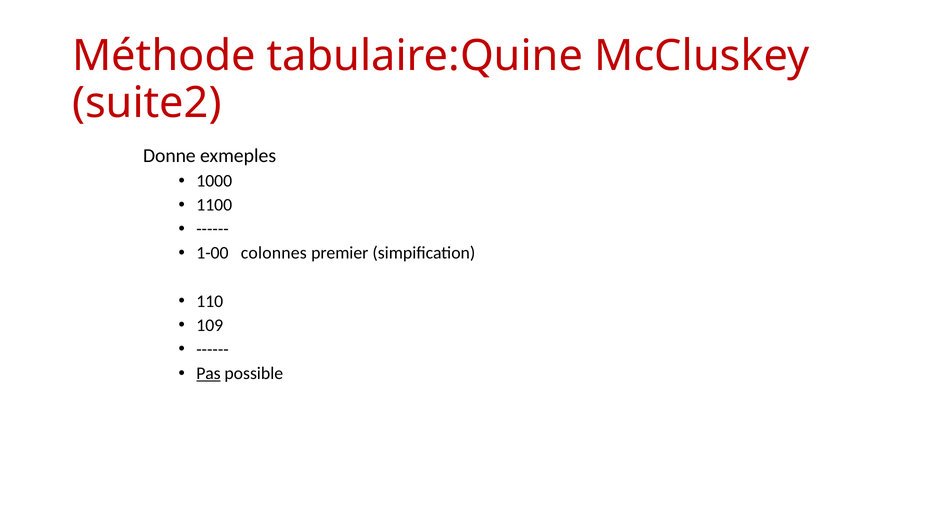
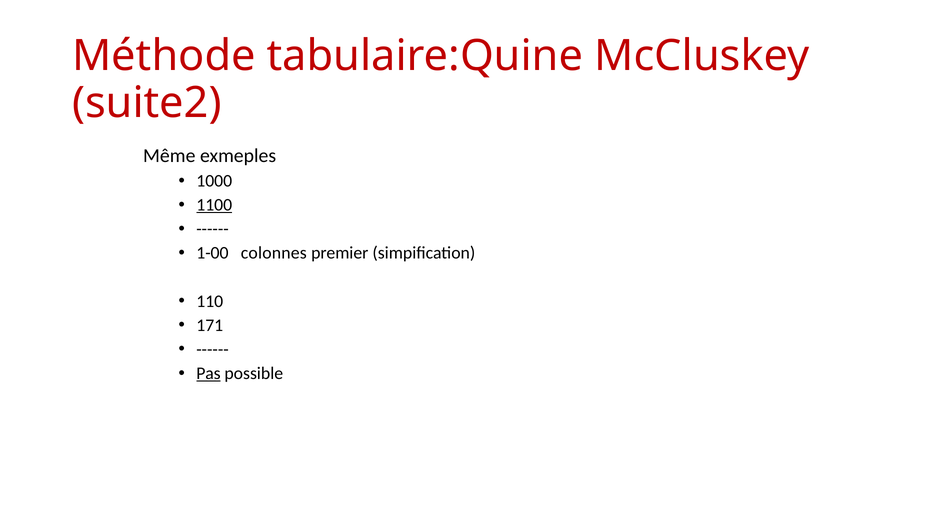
Donne: Donne -> Même (169, 156)
1100 underline: none -> present (214, 205)
109: 109 -> 171 (210, 325)
